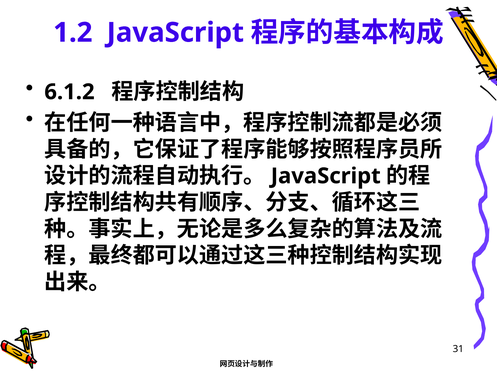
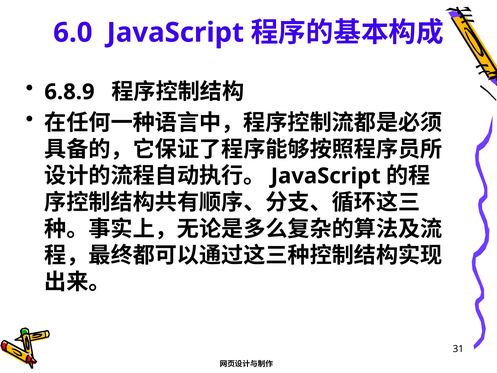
1.2: 1.2 -> 6.0 (73, 33)
6.1.2: 6.1.2 -> 6.8.9 (69, 92)
